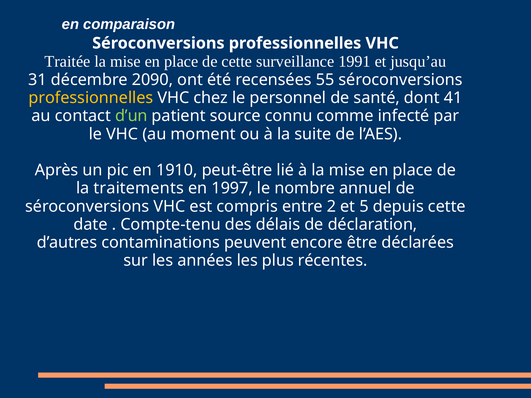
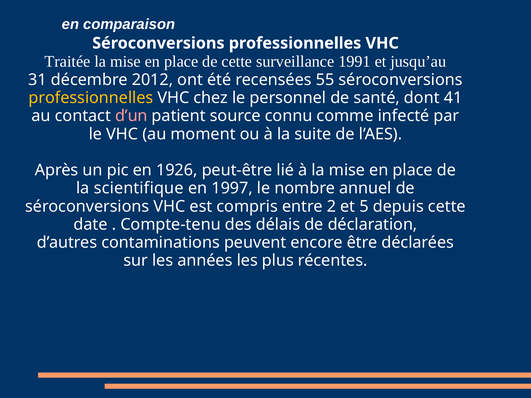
2090: 2090 -> 2012 (152, 80)
d’un colour: light green -> pink (131, 116)
1910: 1910 -> 1926 (177, 170)
traitements: traitements -> scientifique (139, 188)
